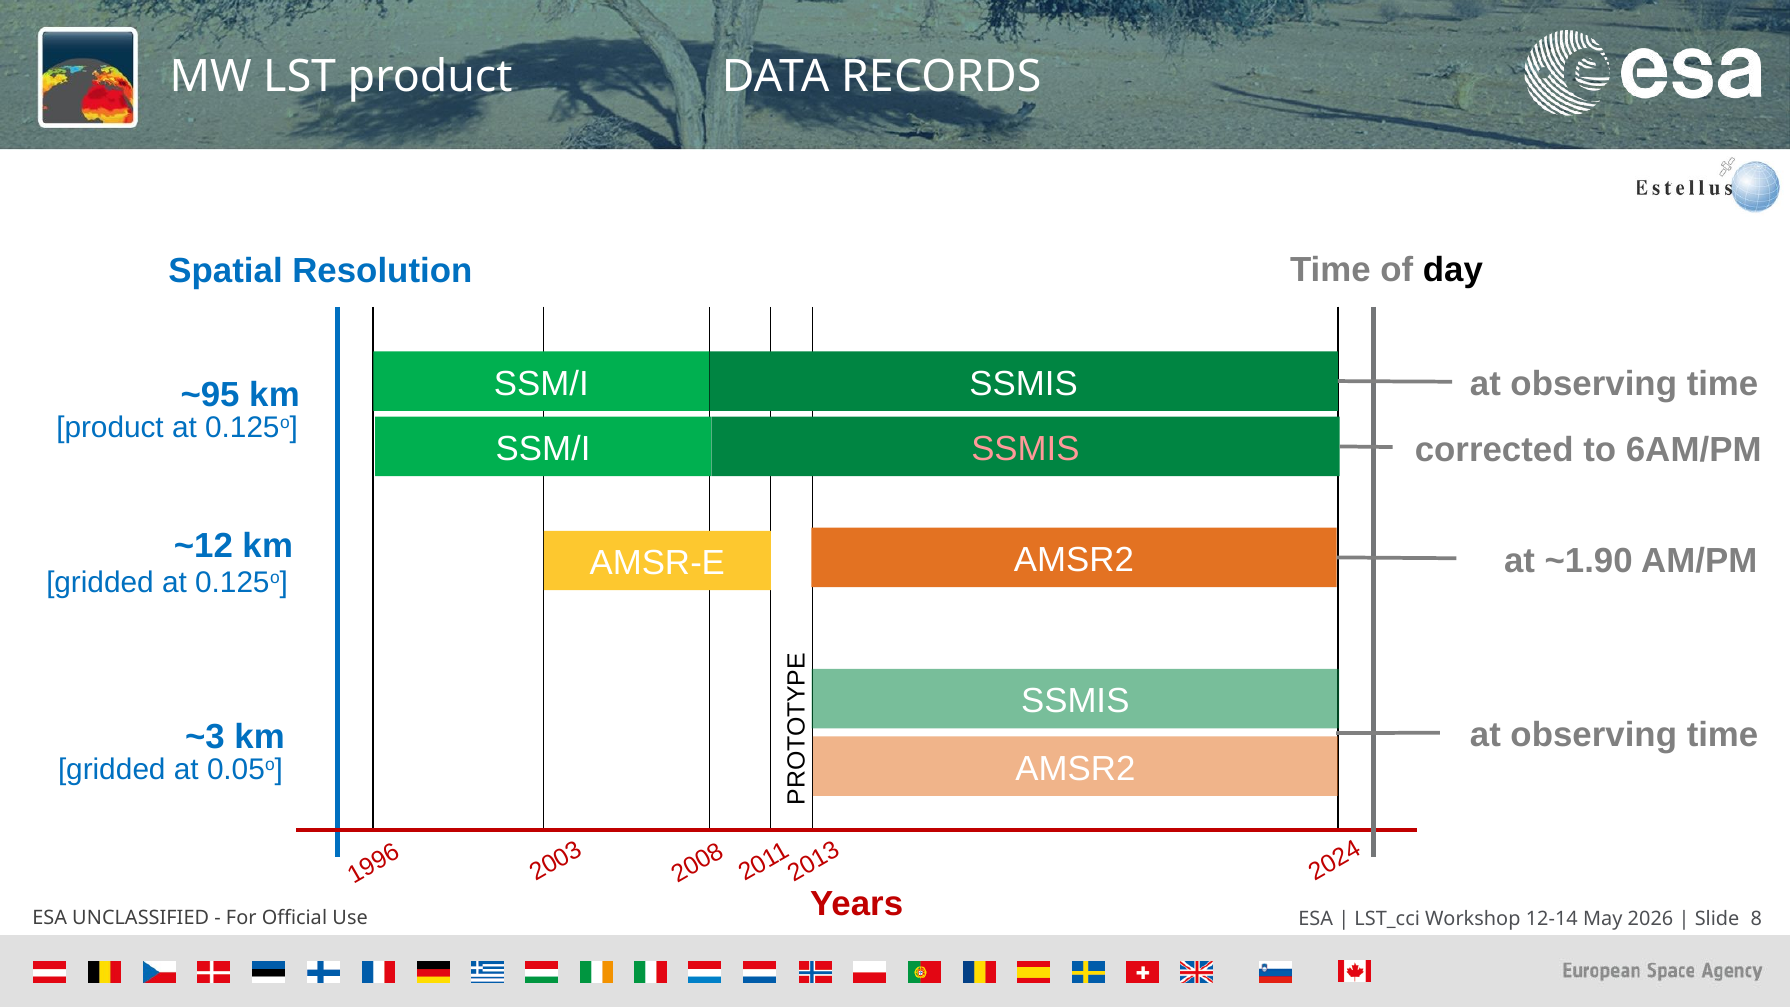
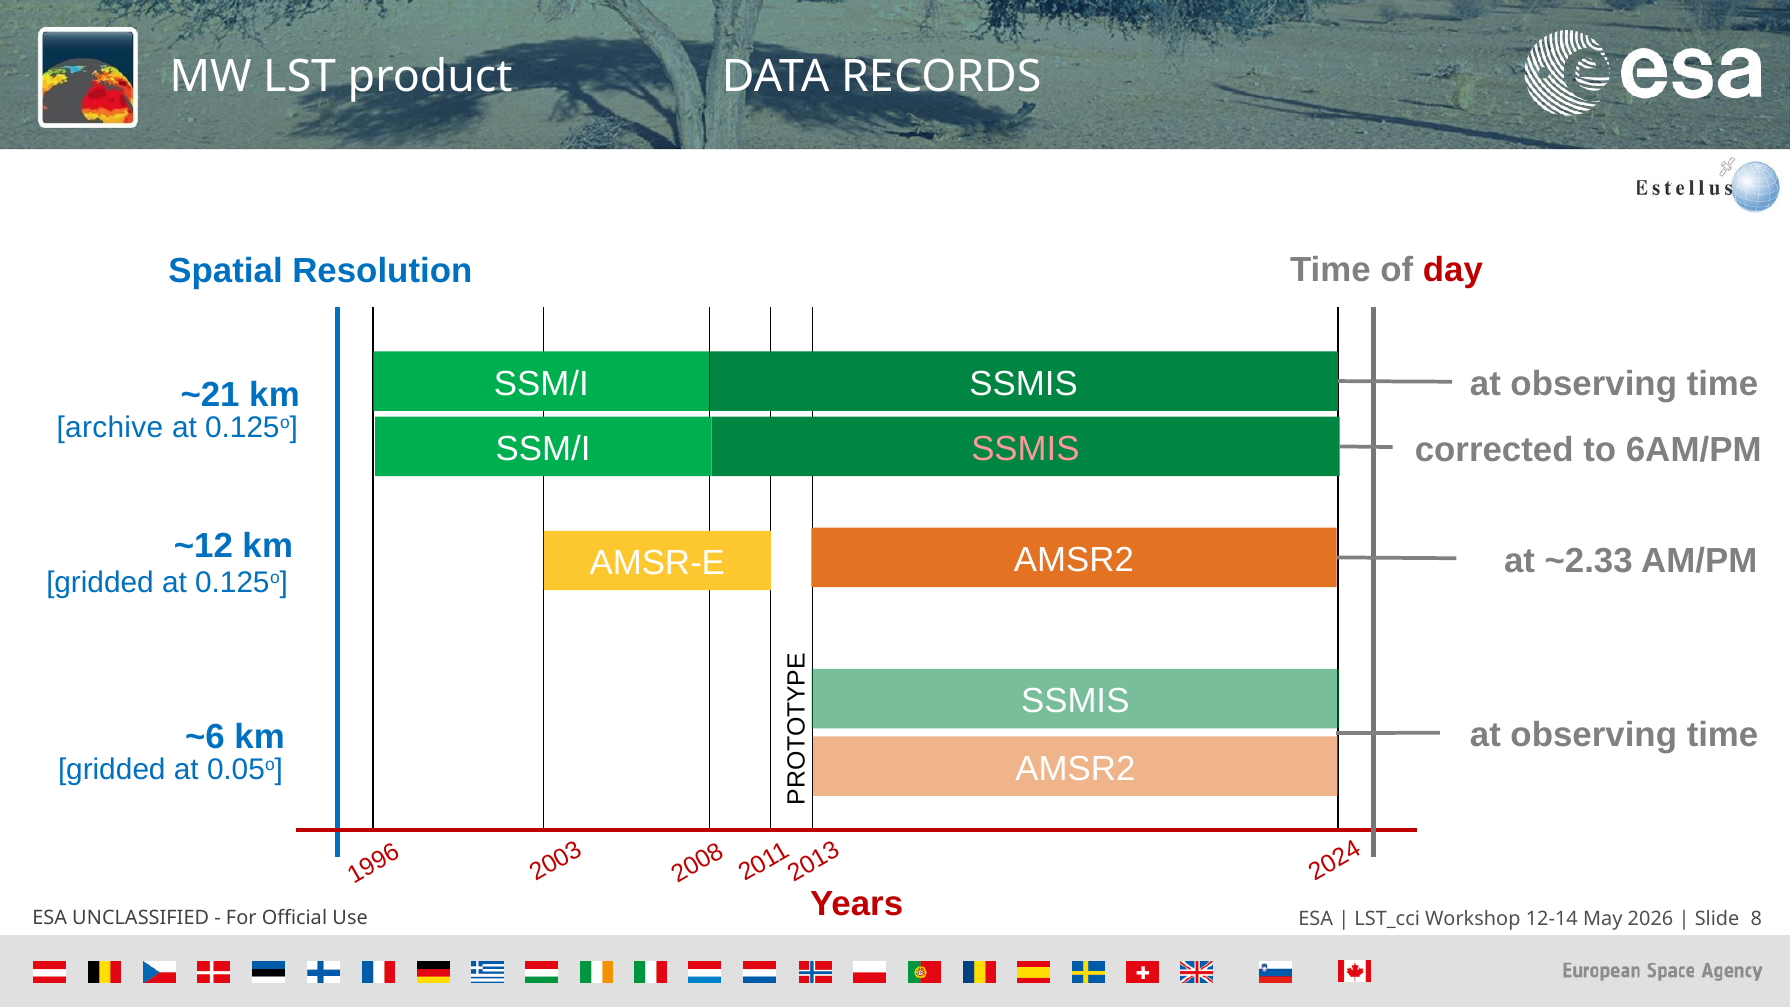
day colour: black -> red (1453, 270)
~95: ~95 -> ~21 (210, 395)
product: product -> archive (110, 428)
~1.90: ~1.90 -> ~2.33 (1589, 561)
~3: ~3 -> ~6 (205, 737)
